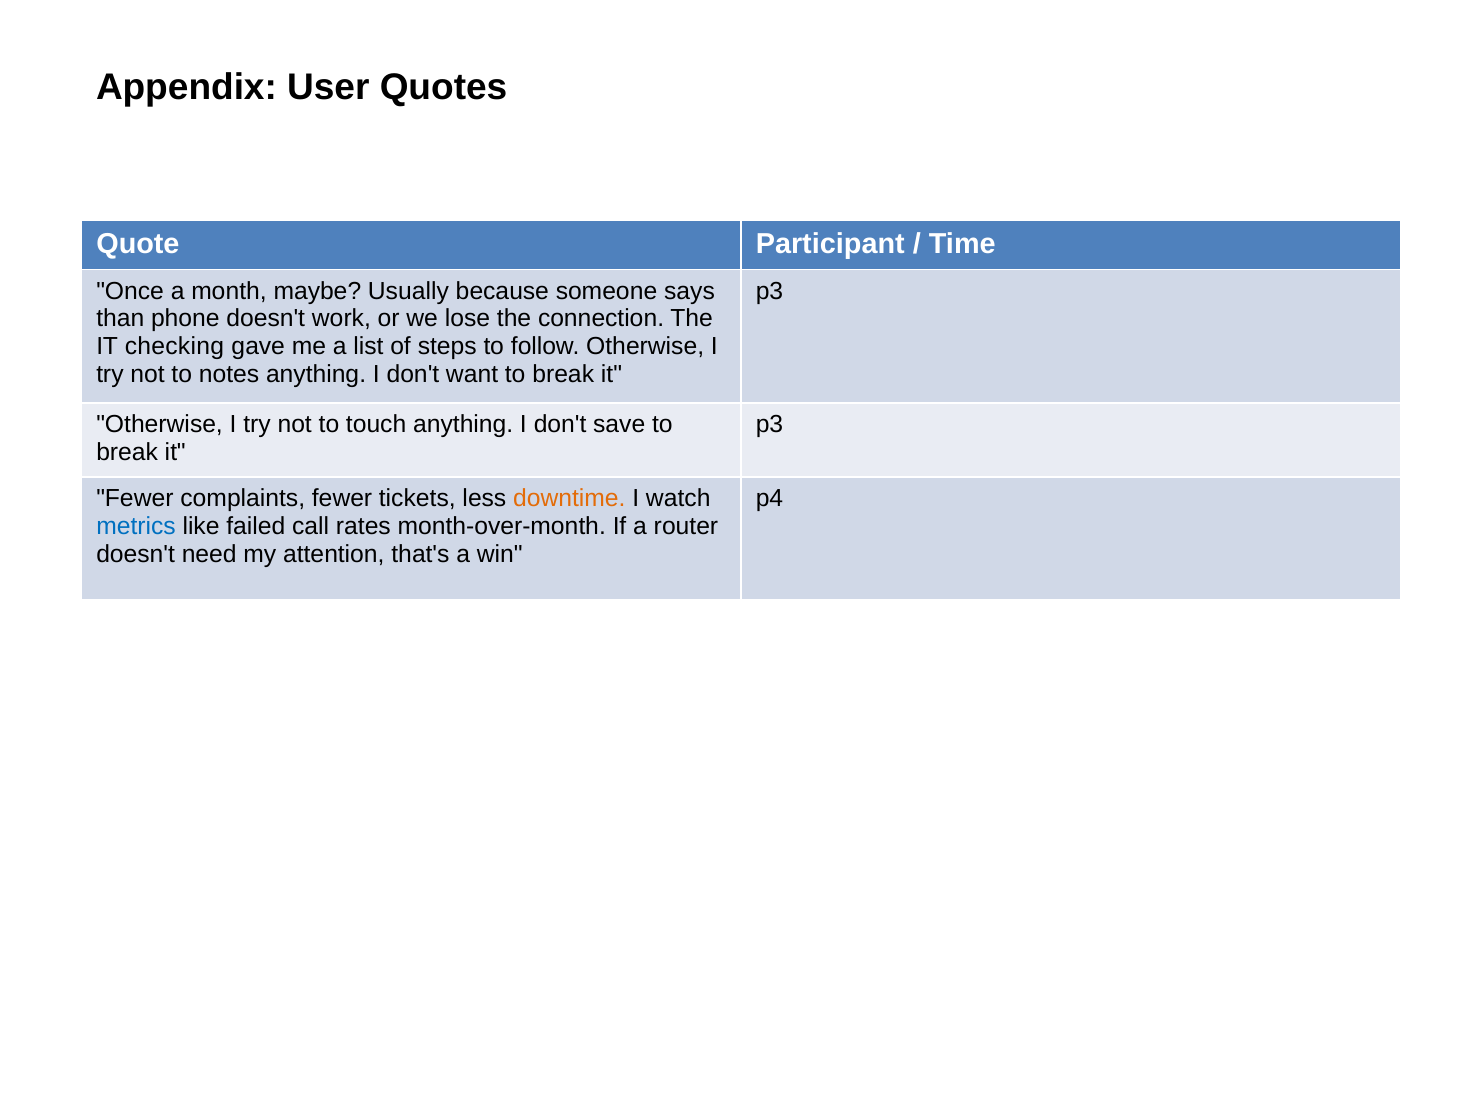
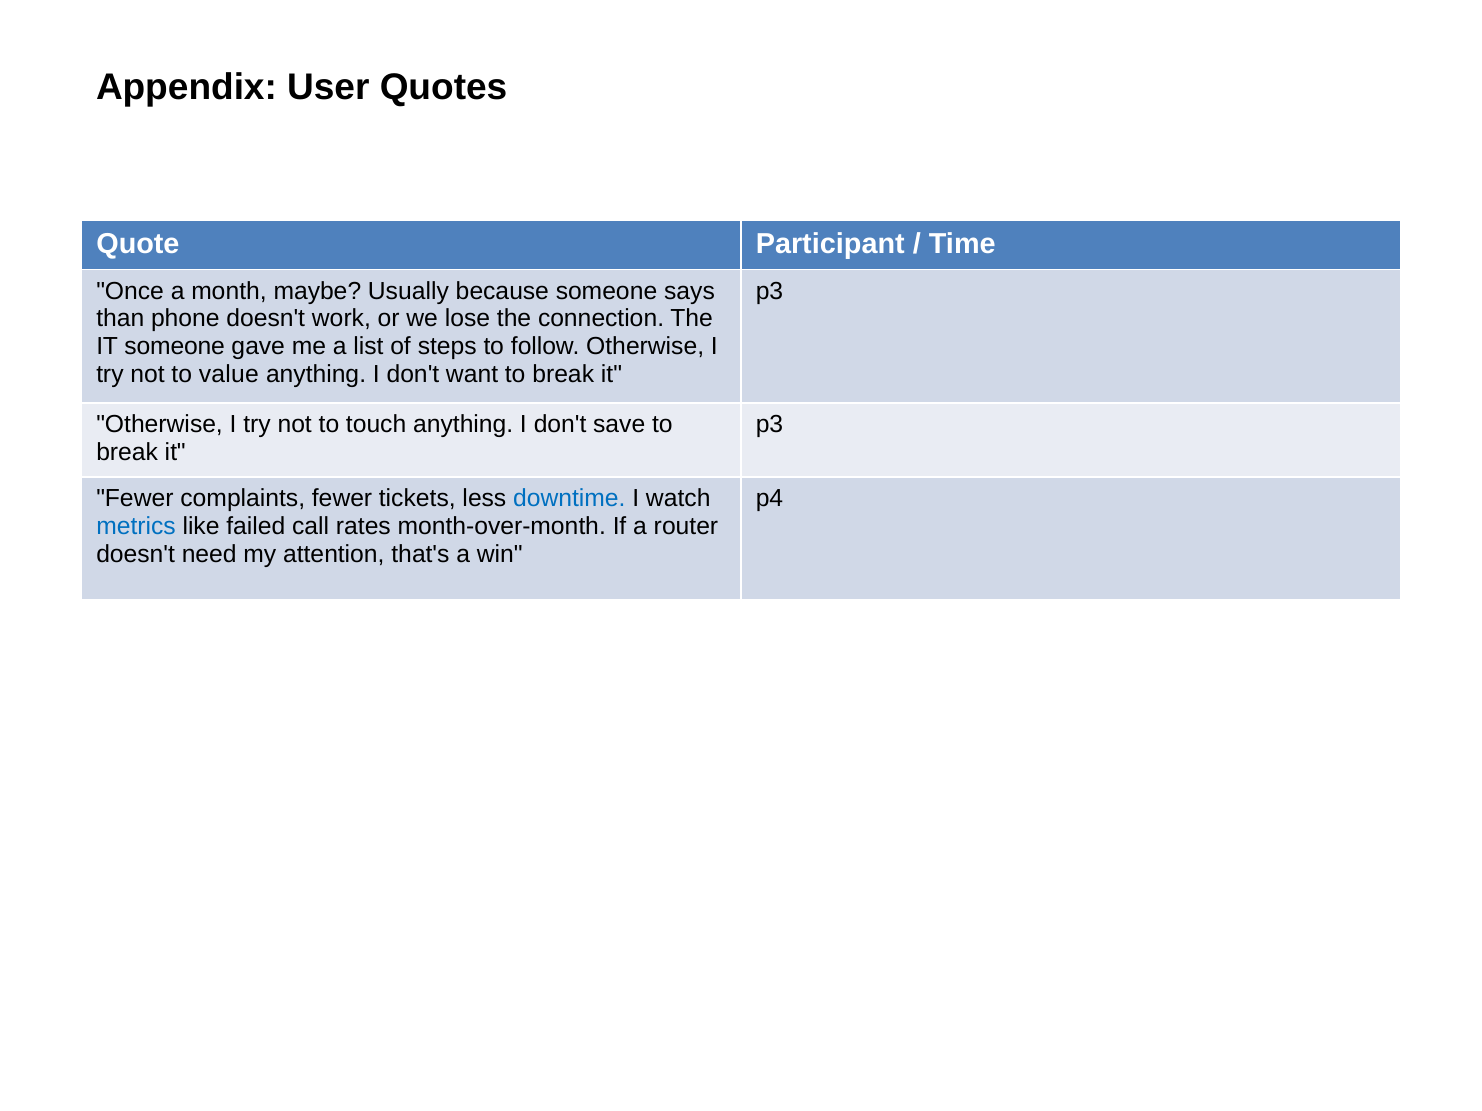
IT checking: checking -> someone (175, 347)
notes: notes -> value (229, 374)
downtime colour: orange -> blue (569, 499)
